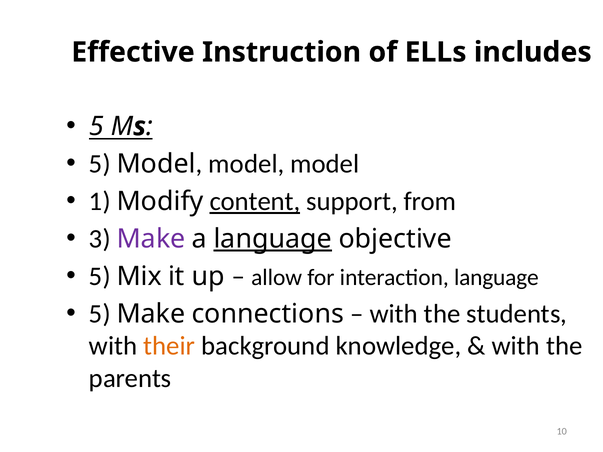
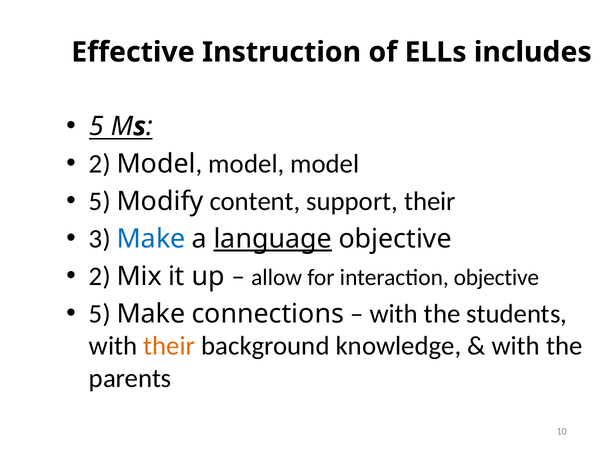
5: 5 -> 2 (100, 164)
1: 1 -> 5 (100, 202)
content underline: present -> none (255, 202)
support from: from -> their (430, 202)
Make colour: purple -> blue (151, 239)
5: 5 -> 2 (100, 277)
interaction language: language -> objective (496, 278)
